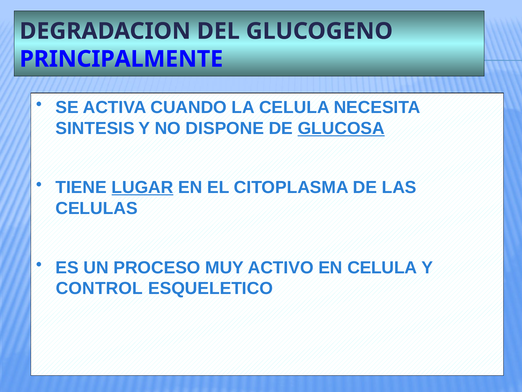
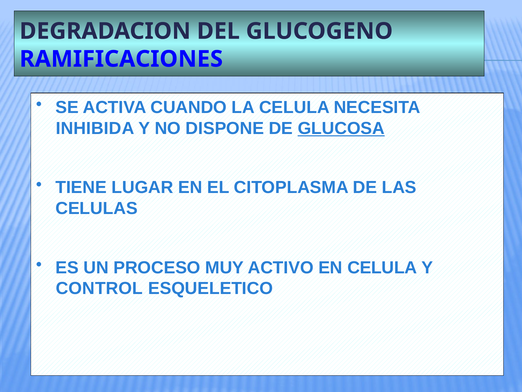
PRINCIPALMENTE: PRINCIPALMENTE -> RAMIFICACIONES (121, 59)
SINTESIS: SINTESIS -> INHIBIDA (95, 128)
LUGAR underline: present -> none (142, 187)
